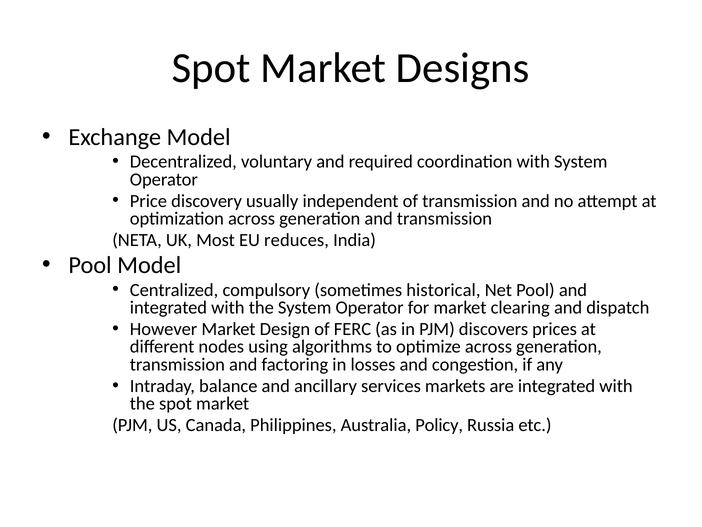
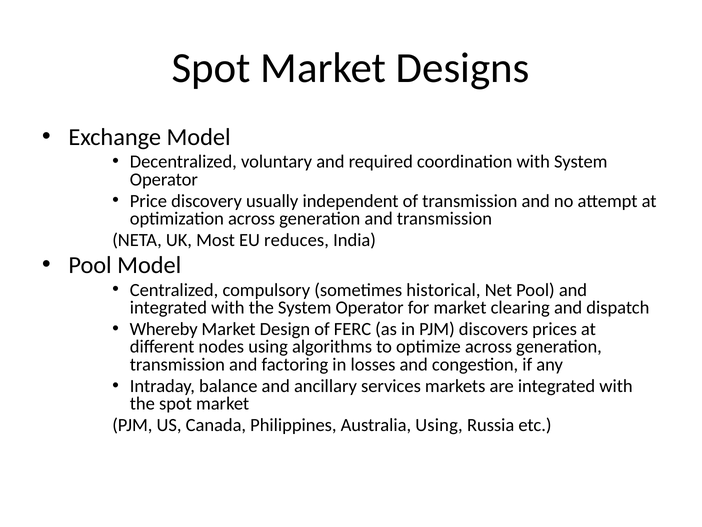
However: However -> Whereby (164, 329)
Australia Policy: Policy -> Using (439, 425)
